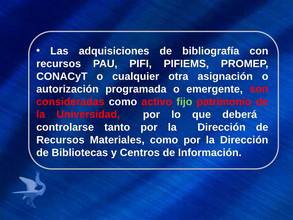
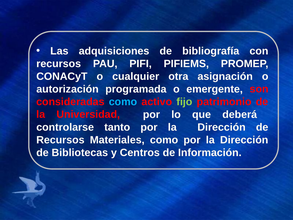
como colour: white -> light blue (123, 102)
